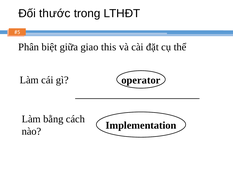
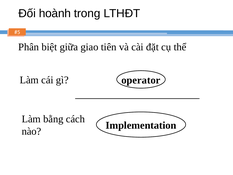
thước: thước -> hoành (55, 13)
this: this -> tiên (109, 47)
